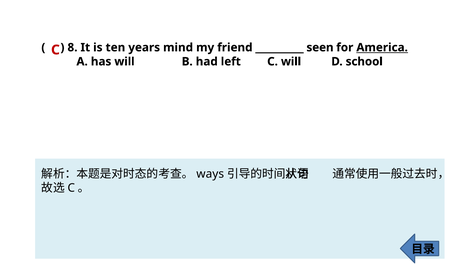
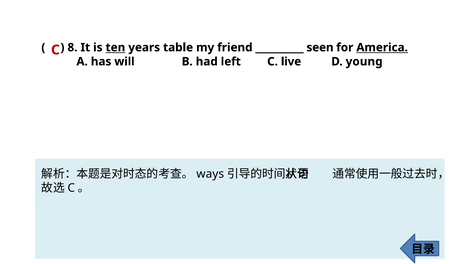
ten underline: none -> present (115, 47)
mind: mind -> table (178, 47)
C will: will -> live (291, 61)
school: school -> young (364, 61)
